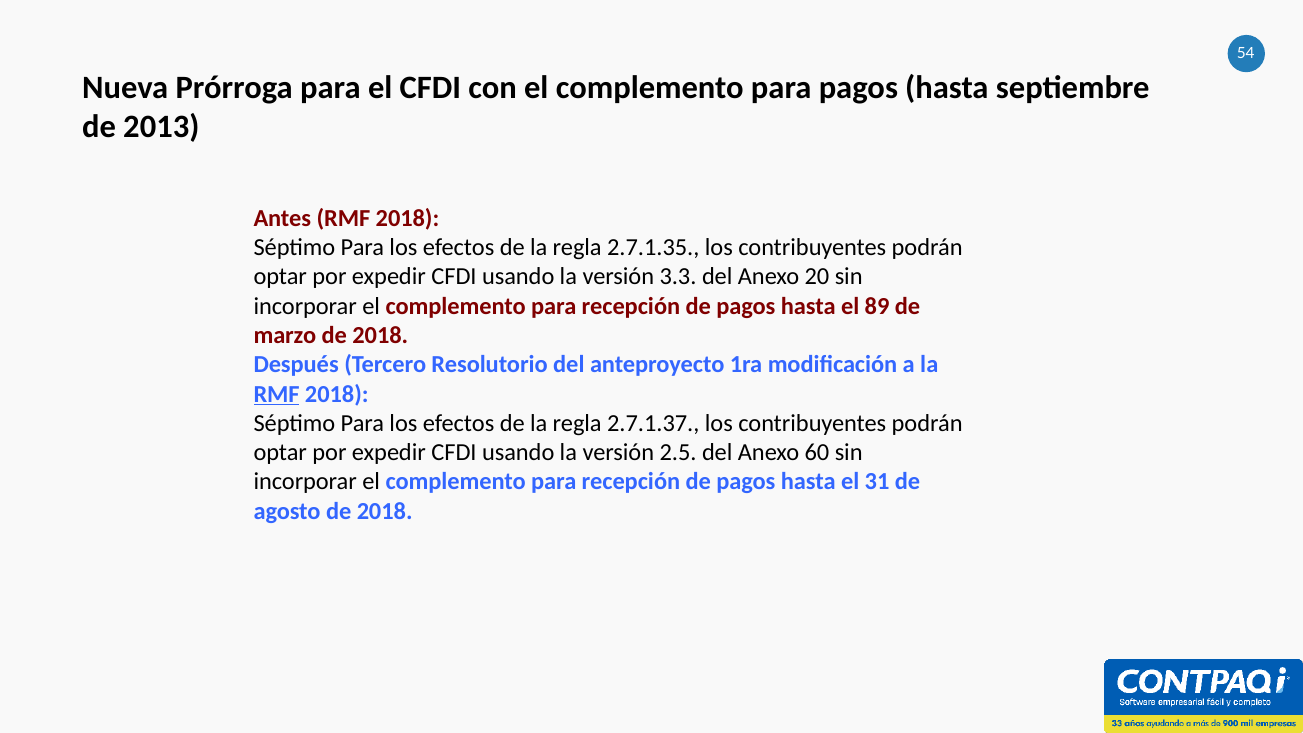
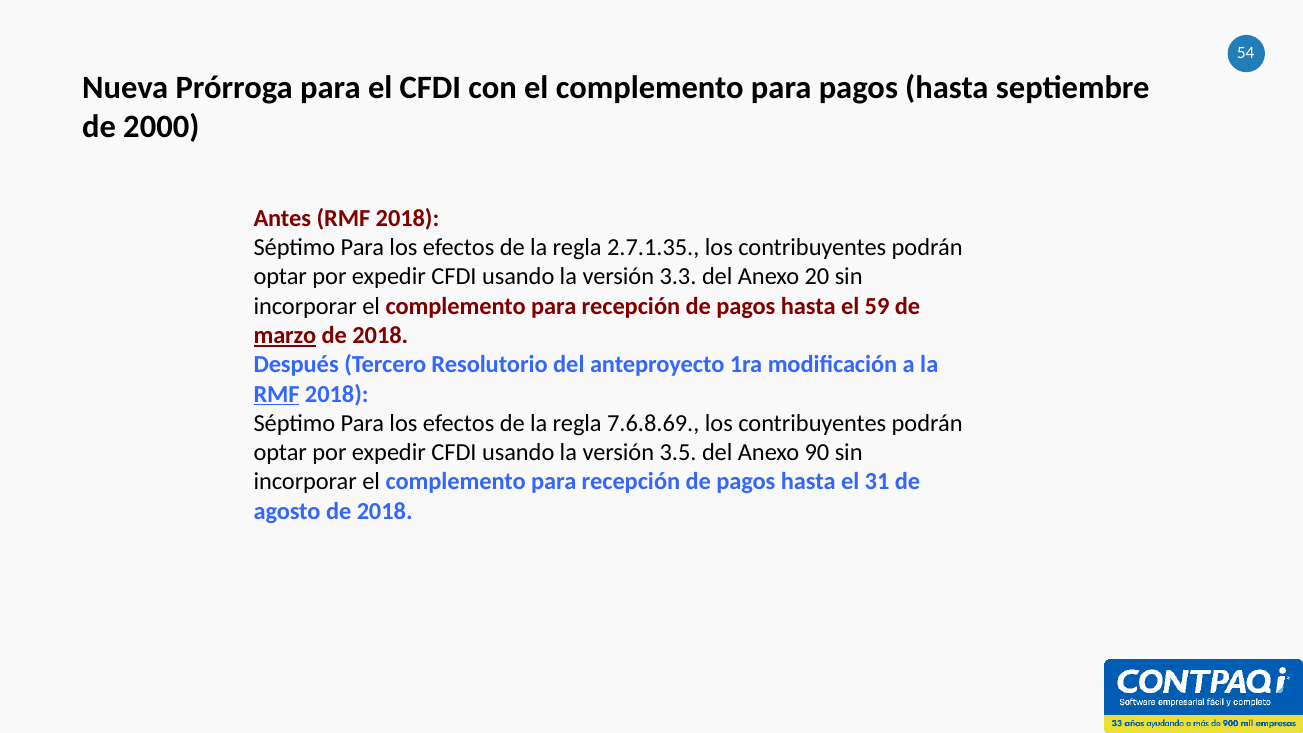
2013: 2013 -> 2000 (161, 127)
89: 89 -> 59 (877, 306)
marzo underline: none -> present (285, 335)
2.7.1.37: 2.7.1.37 -> 7.6.8.69 (653, 423)
2.5: 2.5 -> 3.5 (678, 453)
60: 60 -> 90 (817, 453)
